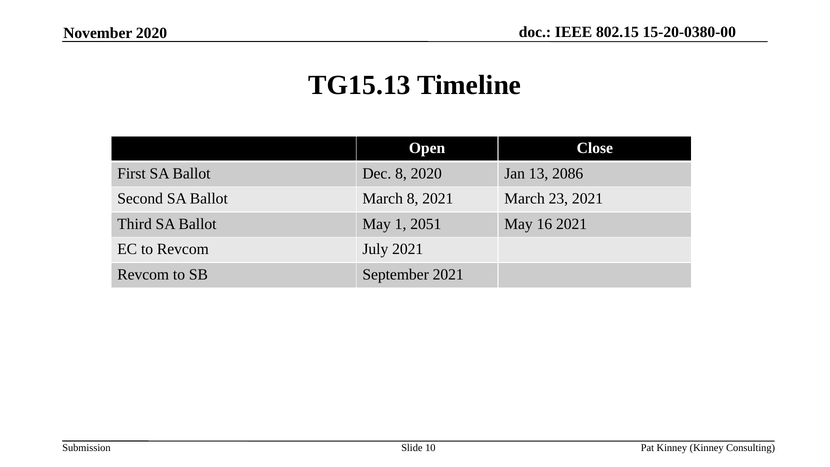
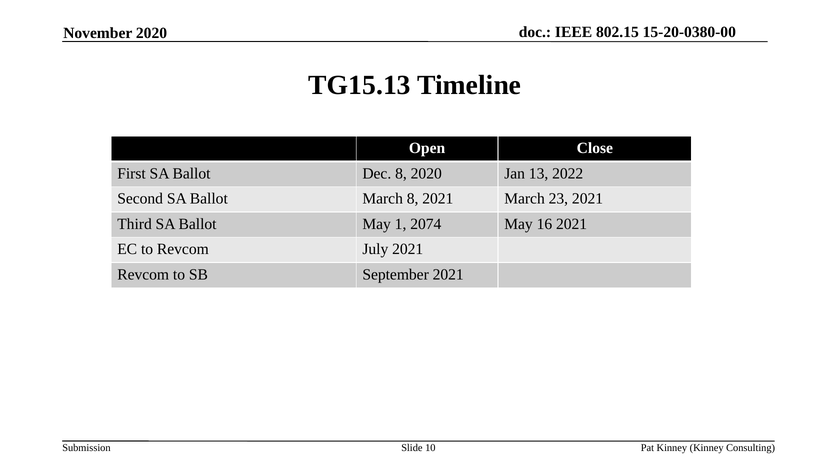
2086: 2086 -> 2022 (568, 173)
2051: 2051 -> 2074 (426, 224)
